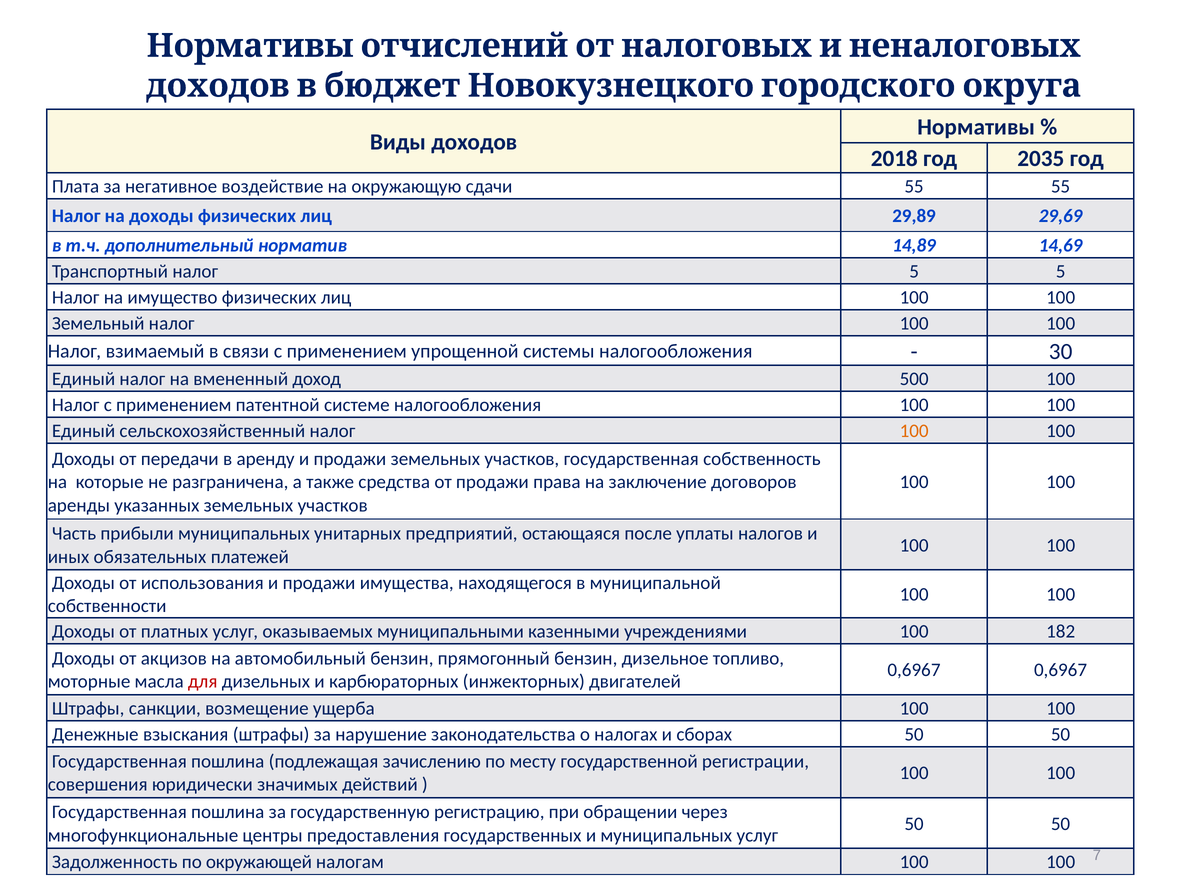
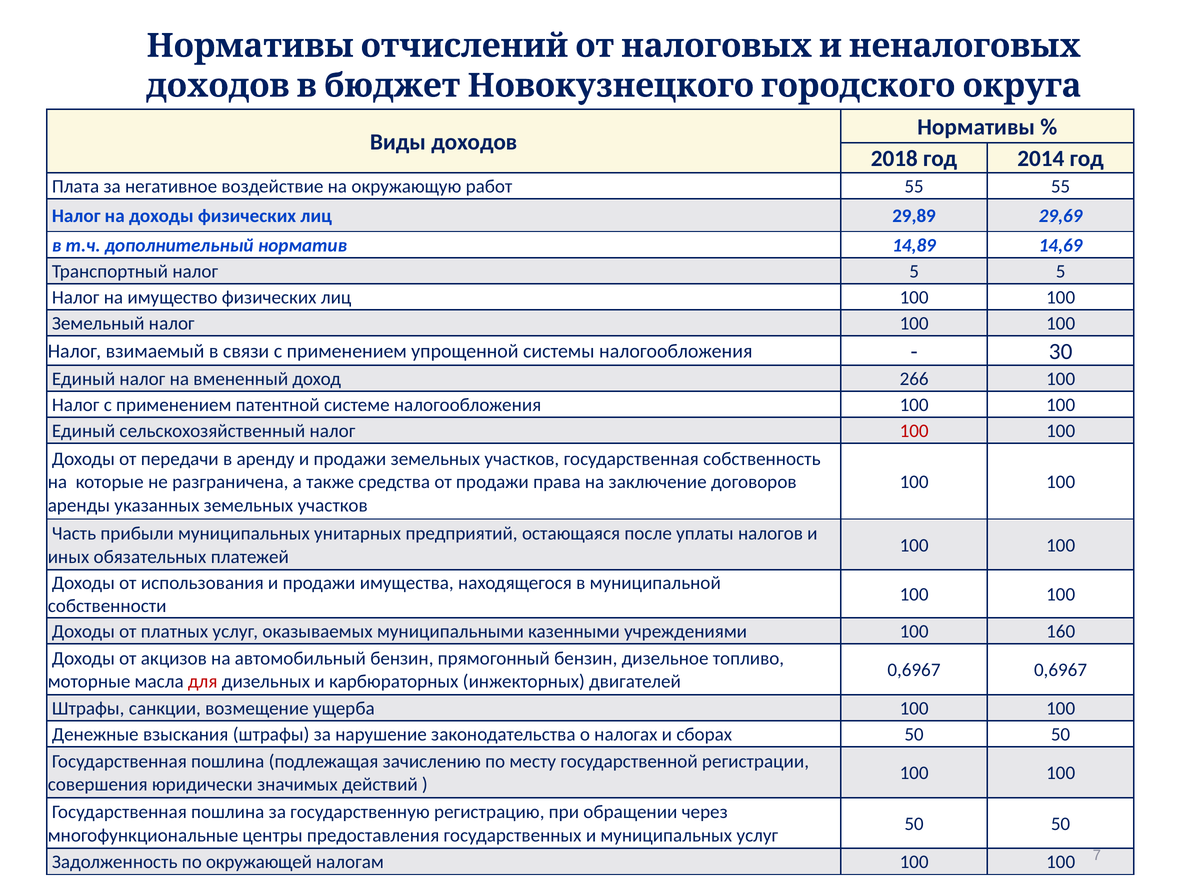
2035: 2035 -> 2014 (1041, 159)
сдачи: сдачи -> работ (489, 187)
500: 500 -> 266 (914, 379)
100 colour: orange -> red (914, 431)
182: 182 -> 160 (1061, 632)
